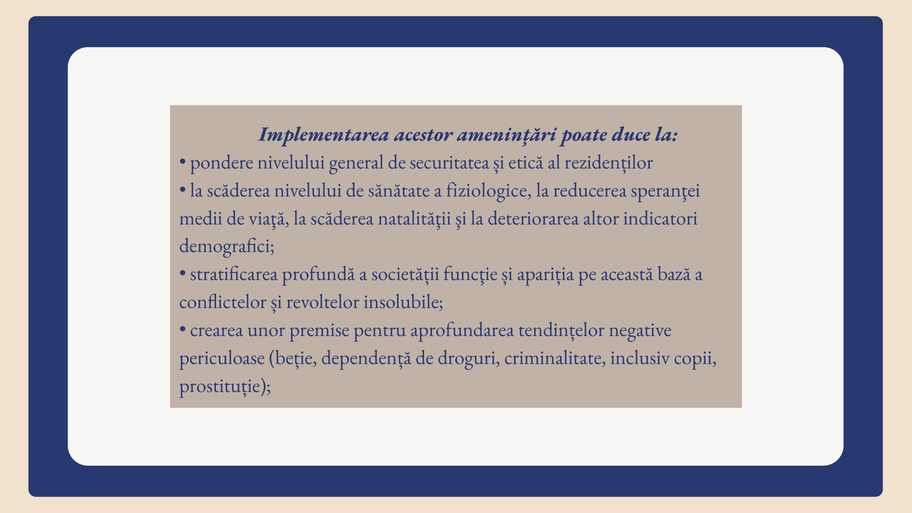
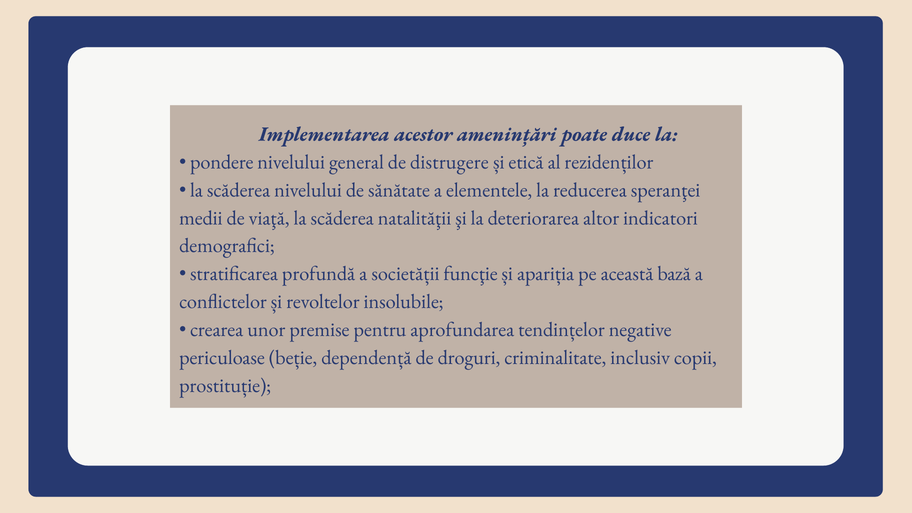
securitatea: securitatea -> distrugere (449, 162)
fiziologice: fiziologice -> elementele (489, 190)
